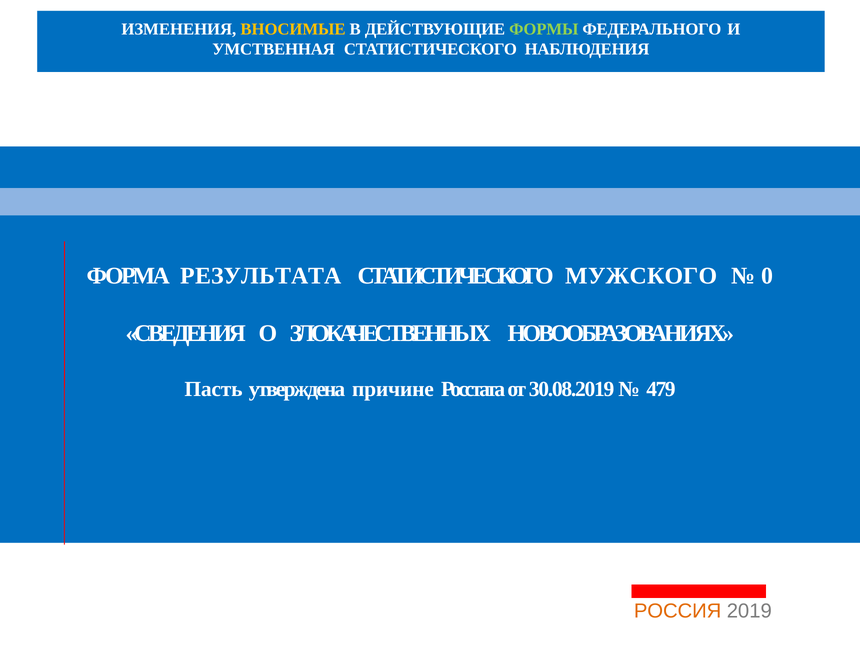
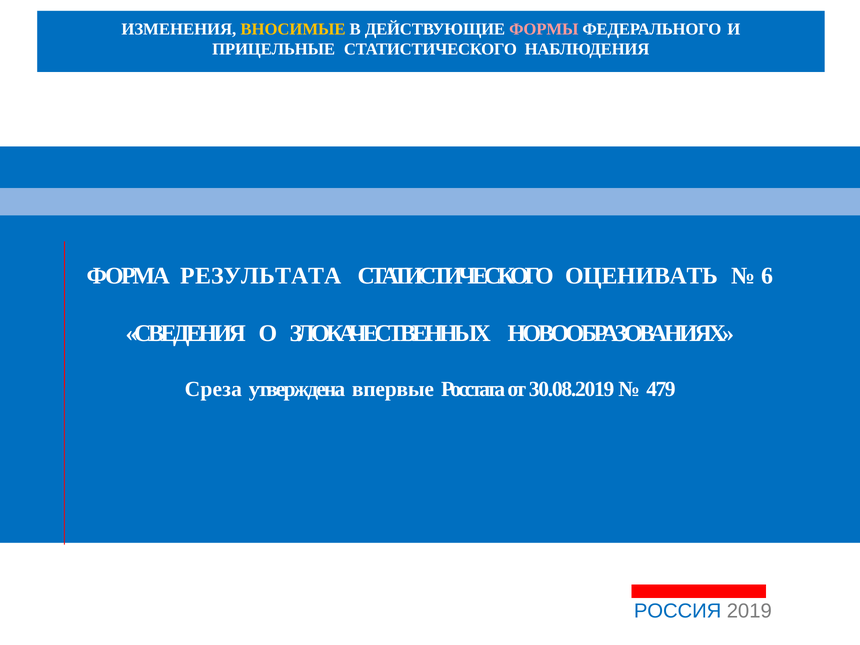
ФОРМЫ colour: light green -> pink (544, 29)
УМСТВЕННАЯ: УМСТВЕННАЯ -> ПРИЦЕЛЬНЫЕ (274, 49)
МУЖСКОГО: МУЖСКОГО -> ОЦЕНИВАТЬ (642, 276)
0: 0 -> 6 (767, 276)
Пасть: Пасть -> Среза (213, 389)
причине: причине -> впервые (393, 389)
РОССИЯ colour: orange -> blue (678, 611)
